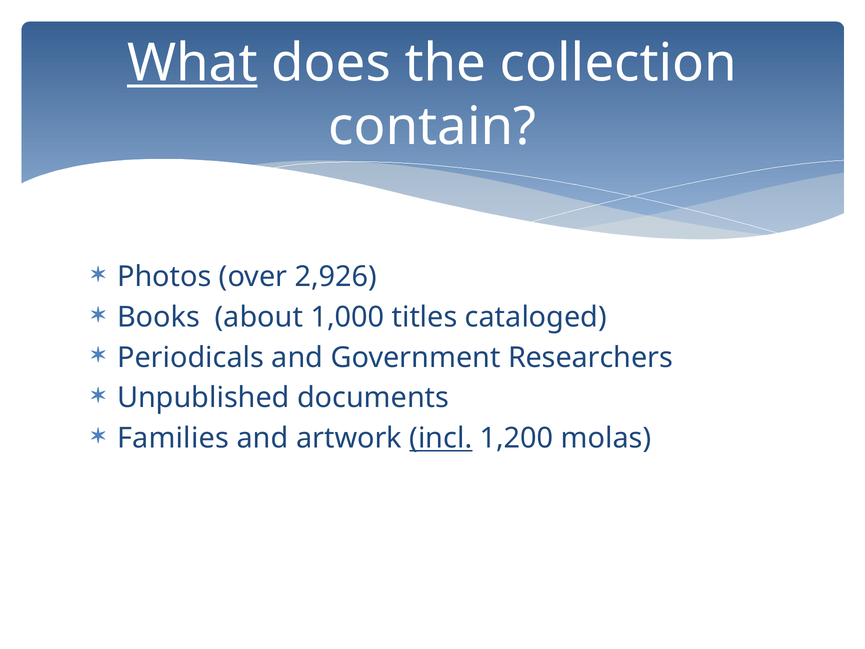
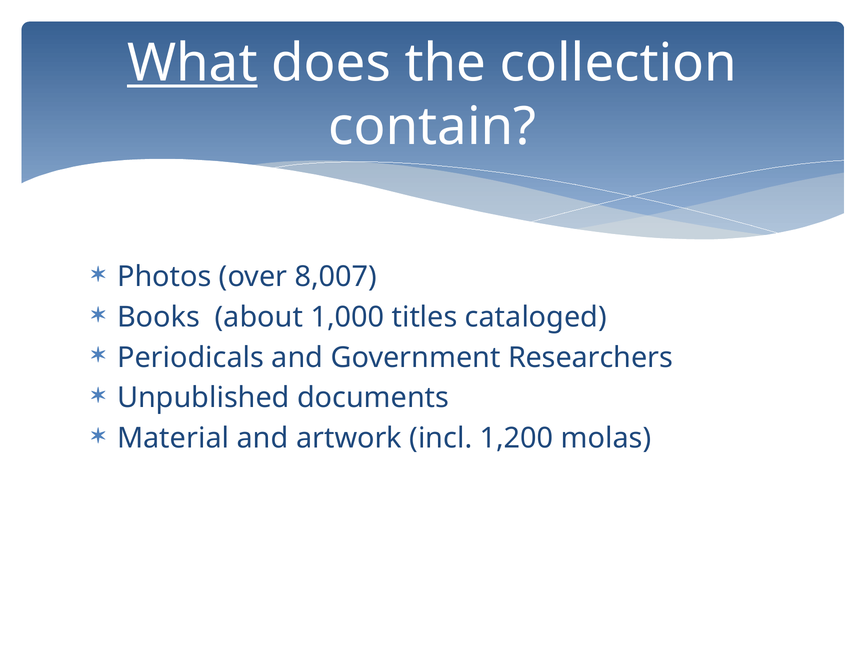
2,926: 2,926 -> 8,007 (336, 277)
Families: Families -> Material (173, 438)
incl underline: present -> none (441, 438)
